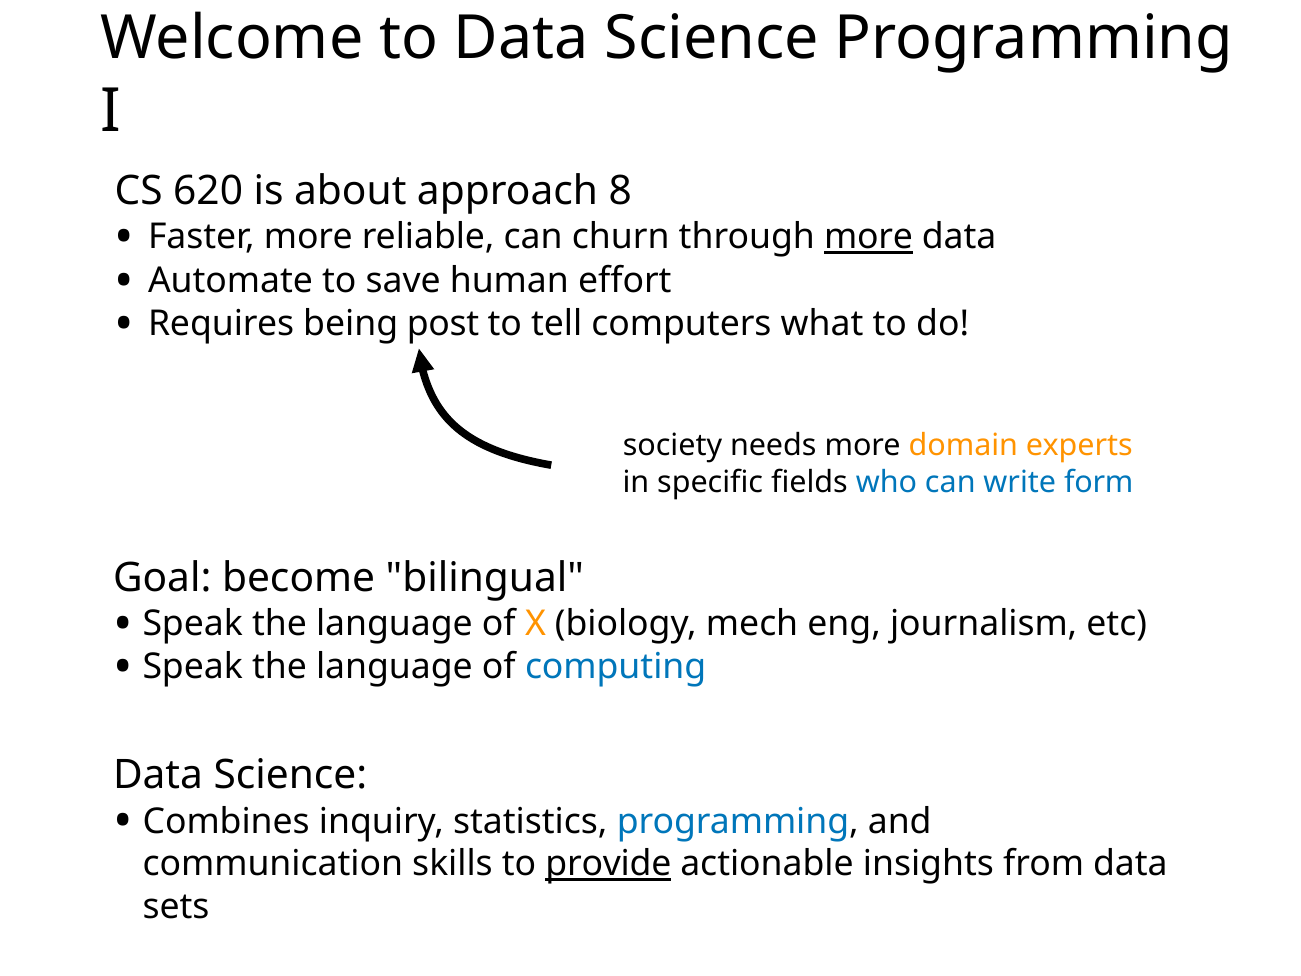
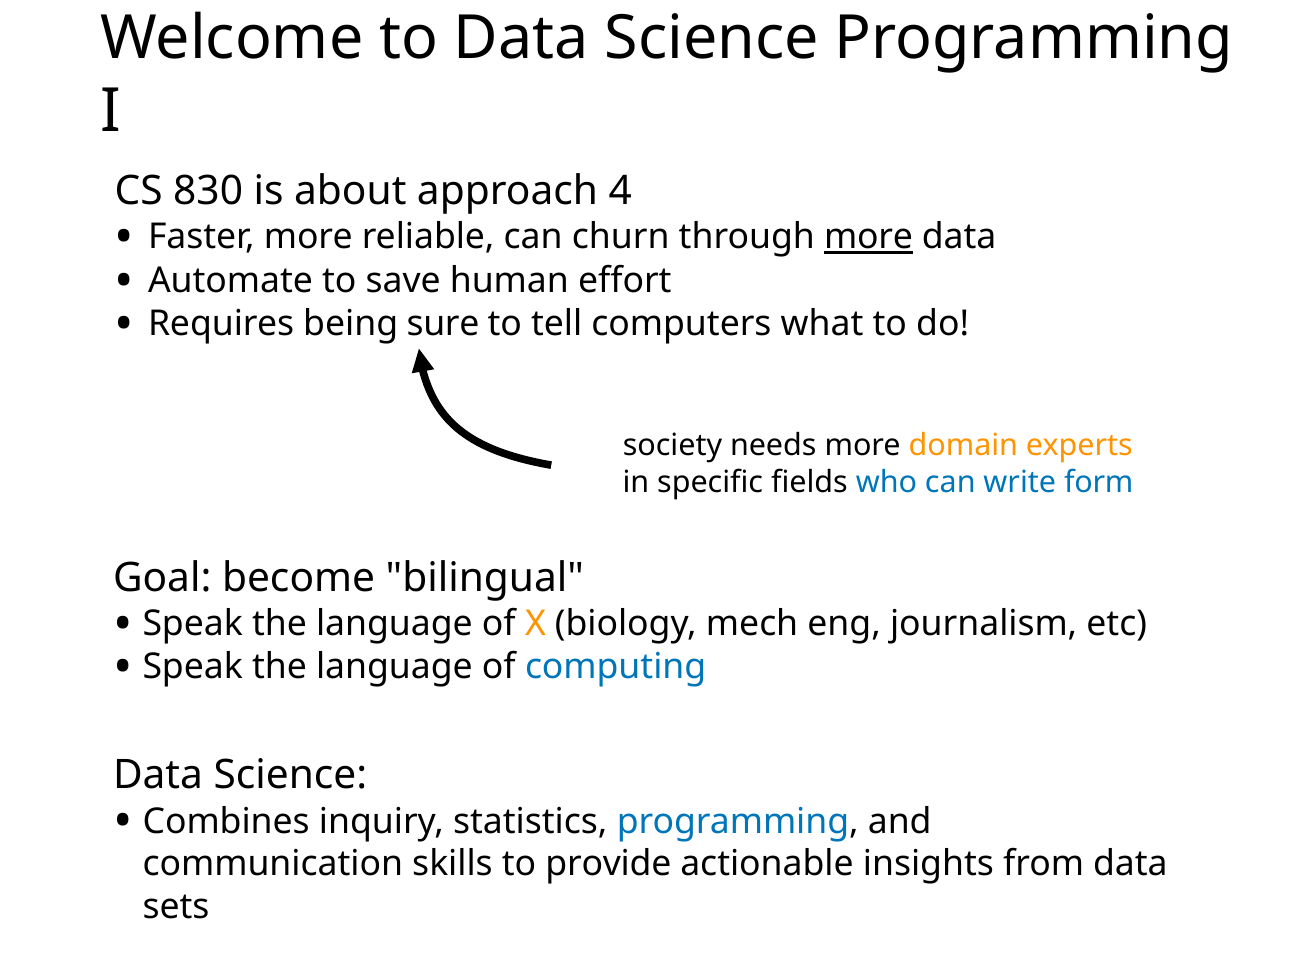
620: 620 -> 830 (208, 191)
8: 8 -> 4 (620, 191)
post: post -> sure (443, 324)
provide underline: present -> none (608, 864)
